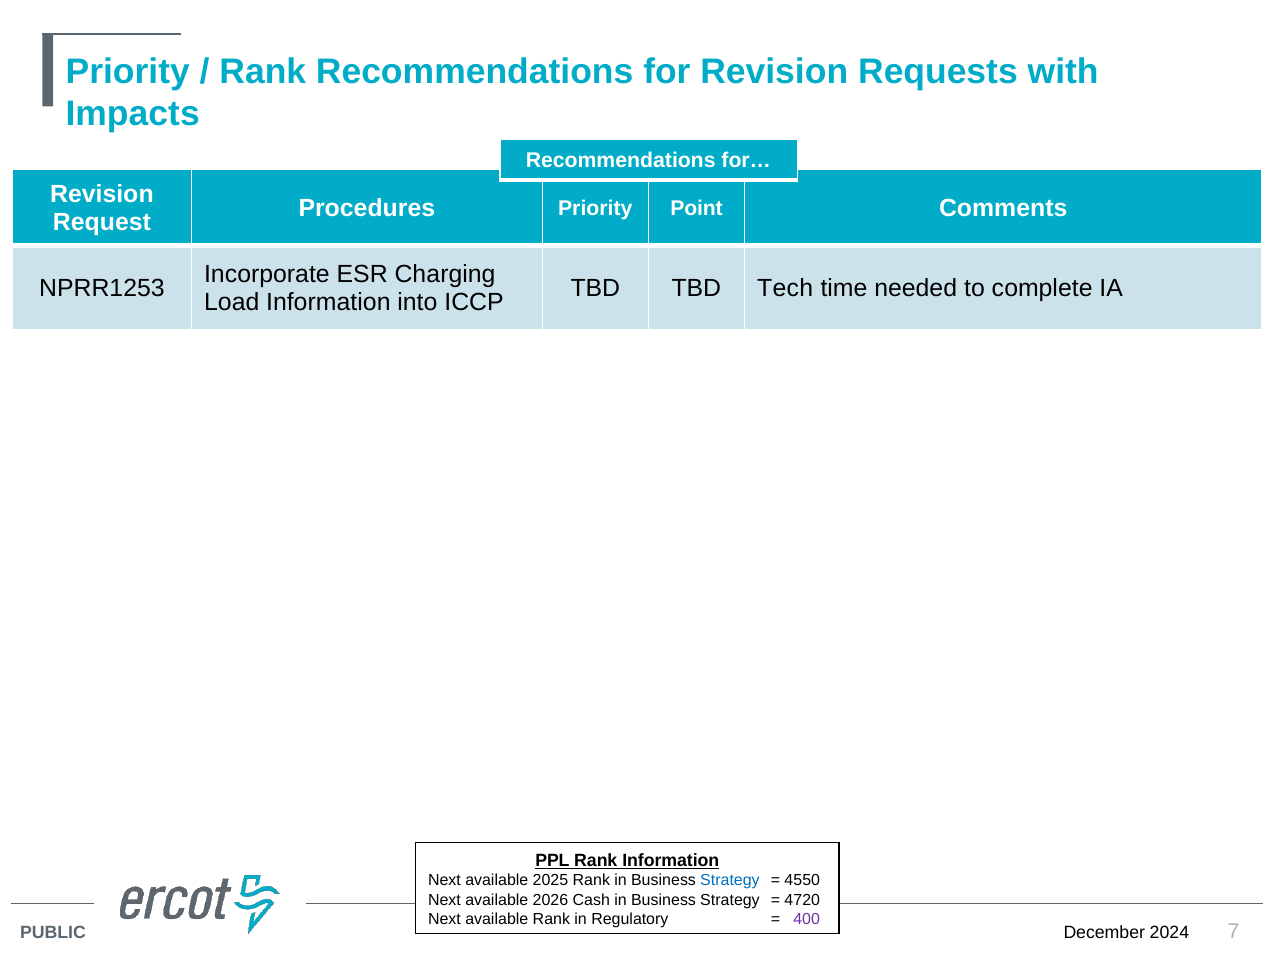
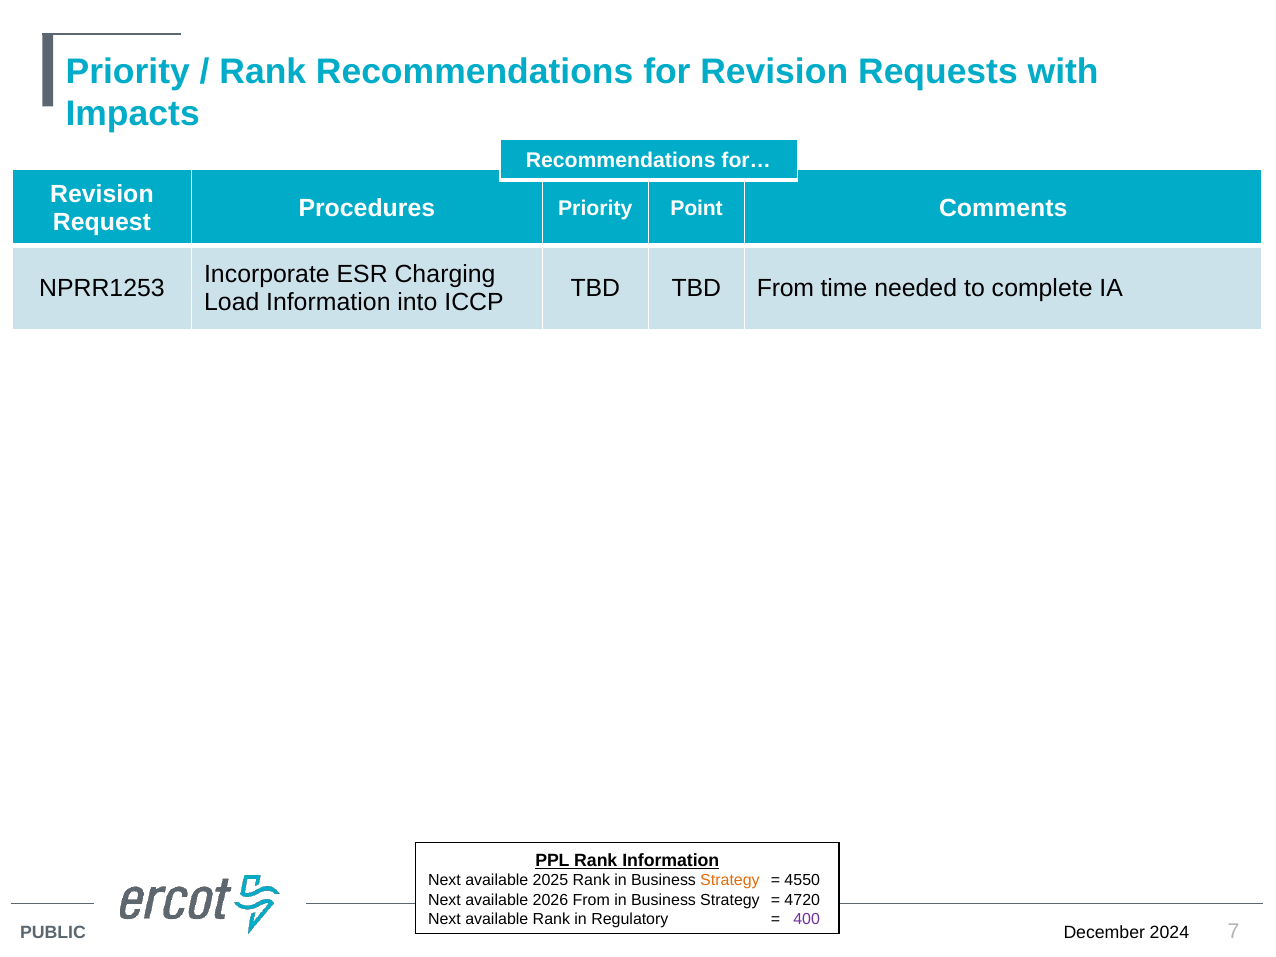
TBD Tech: Tech -> From (785, 288)
Strategy colour: blue -> orange (730, 881)
2026 Cash: Cash -> From (591, 900)
